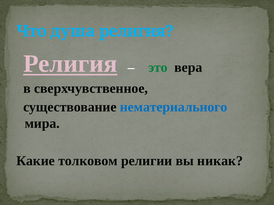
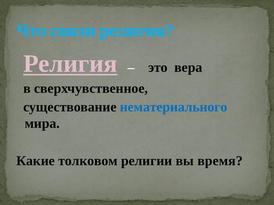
душа: душа -> связи (73, 31)
это colour: green -> black (158, 68)
никак: никак -> время (220, 161)
